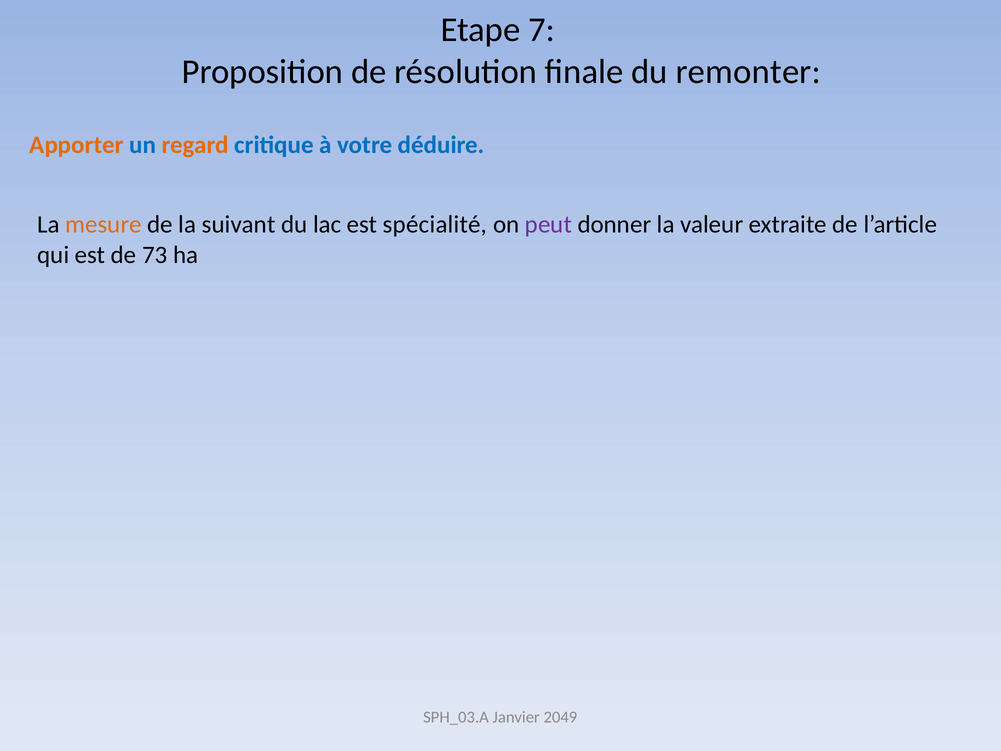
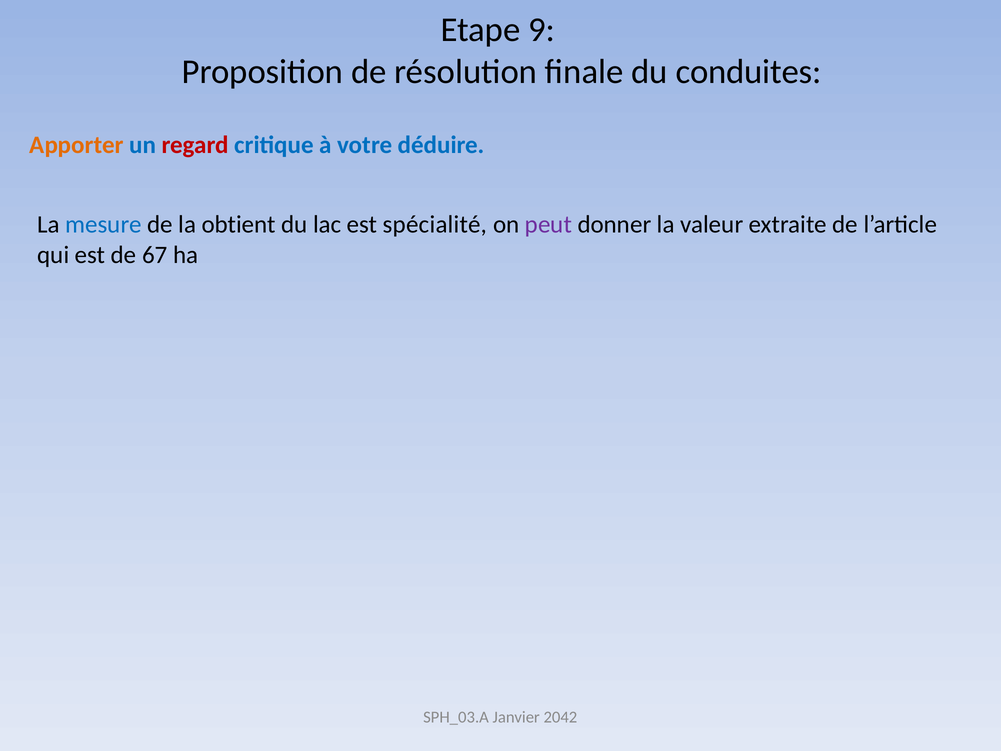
7: 7 -> 9 (542, 30)
remonter: remonter -> conduites (749, 72)
regard colour: orange -> red (195, 145)
mesure colour: orange -> blue (103, 225)
suivant: suivant -> obtient (239, 225)
73: 73 -> 67 (155, 255)
2049: 2049 -> 2042 (560, 717)
